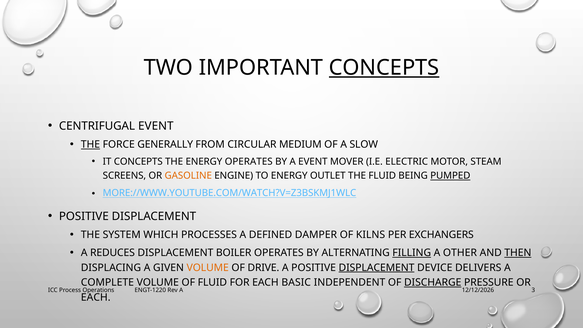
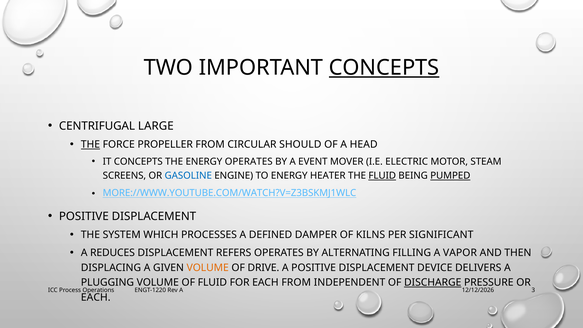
CENTRIFUGAL EVENT: EVENT -> LARGE (156, 126)
GENERALLY: GENERALLY -> PROPELLER (165, 144)
MEDIUM: MEDIUM -> SHOULD (300, 144)
SLOW: SLOW -> HEAD (364, 144)
GASOLINE colour: orange -> blue (188, 176)
OUTLET: OUTLET -> HEATER (328, 176)
FLUID underline: none -> present (382, 176)
EXCHANGERS: EXCHANGERS -> SIGNIFICANT (441, 235)
BOILER: BOILER -> REFERS (234, 253)
FILLING underline: present -> none (412, 253)
OTHER: OTHER -> VAPOR (460, 253)
THEN underline: present -> none (518, 253)
DISPLACEMENT underline: present -> none (377, 268)
COMPLETE: COMPLETE -> PLUGGING (107, 282)
EACH BASIC: BASIC -> FROM (296, 282)
